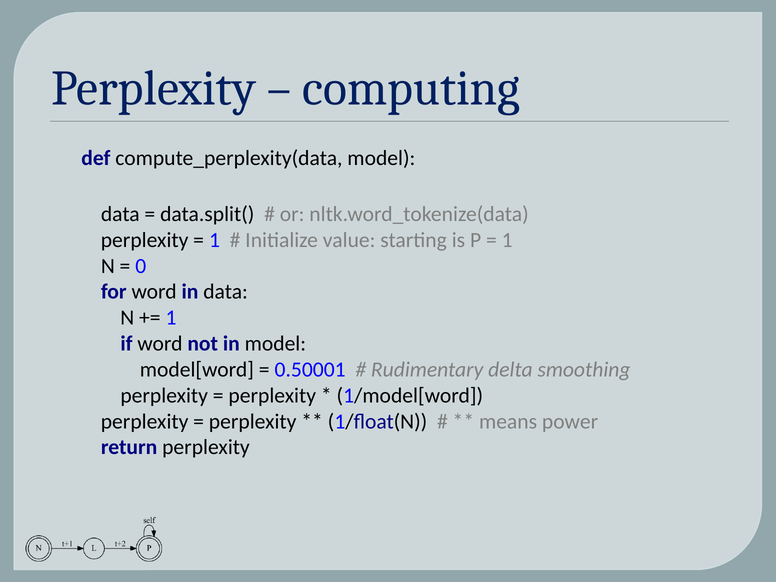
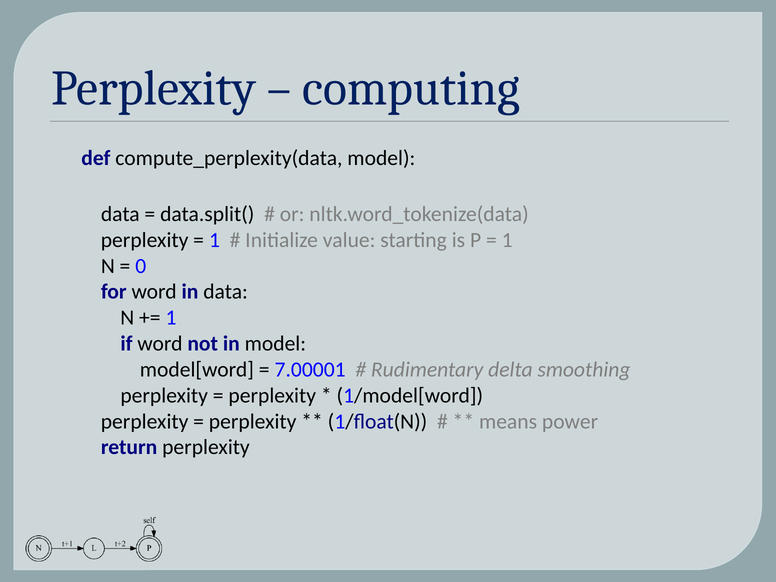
0.50001: 0.50001 -> 7.00001 (310, 370)
